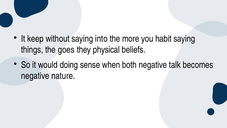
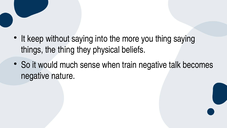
you habit: habit -> thing (163, 39)
the goes: goes -> thing (66, 50)
doing: doing -> much (69, 65)
both: both -> train (129, 65)
